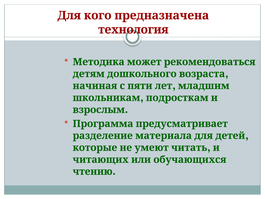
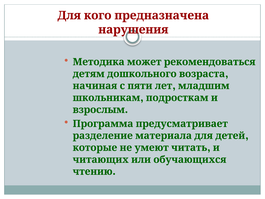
технология: технология -> нарушения (133, 30)
